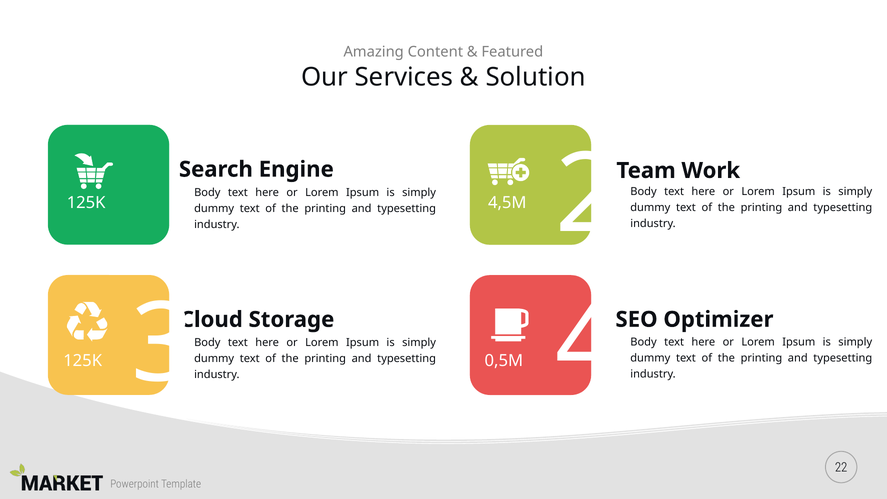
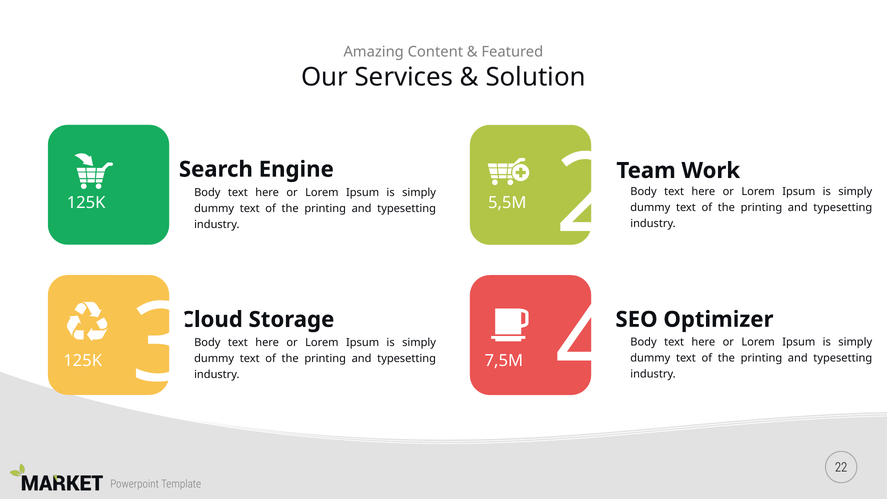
4,5M: 4,5M -> 5,5M (507, 203)
0,5M: 0,5M -> 7,5M (504, 361)
